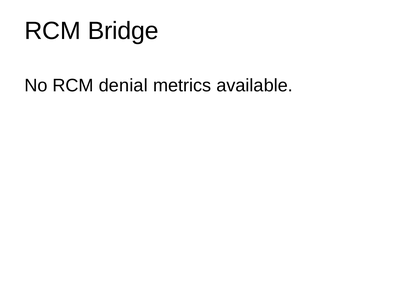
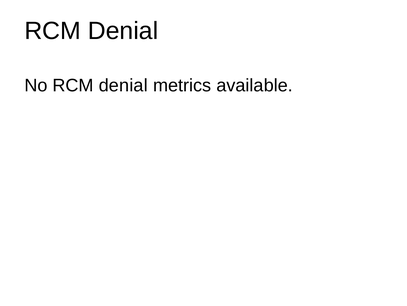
Bridge: Bridge -> Denial (123, 31)
